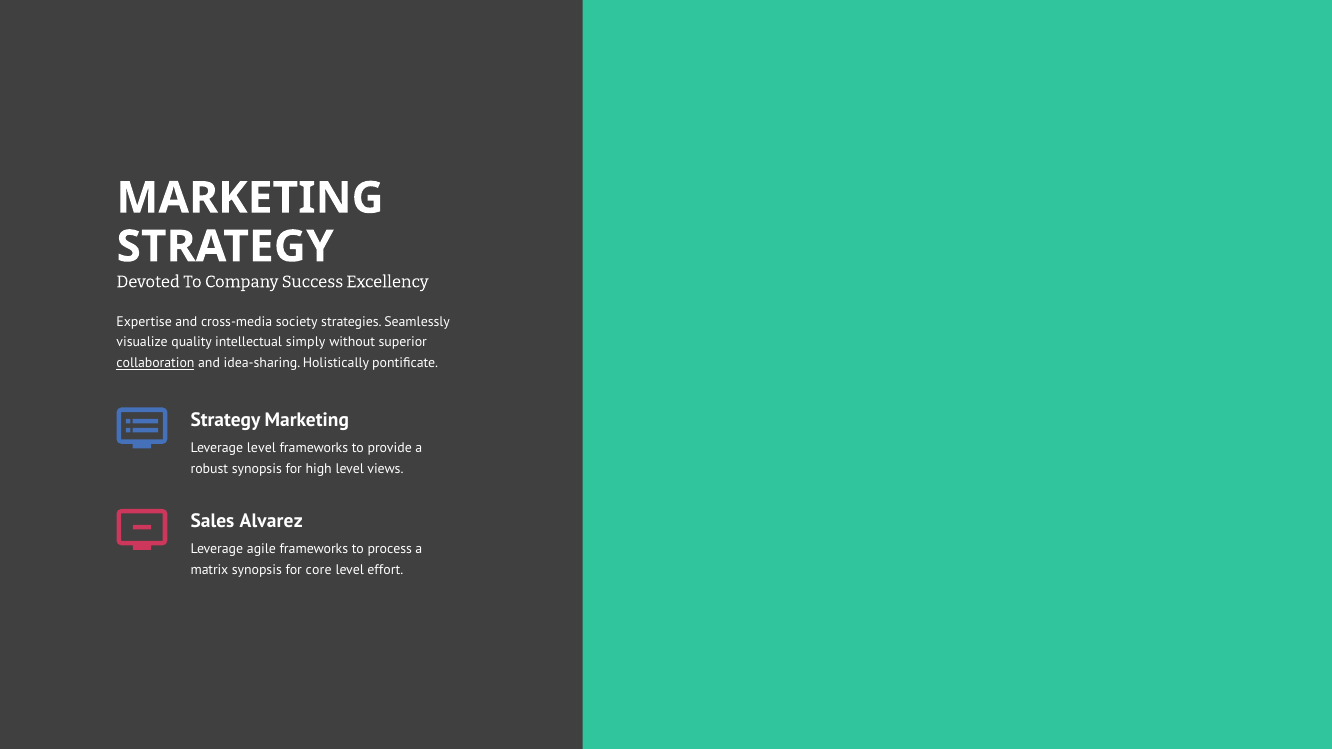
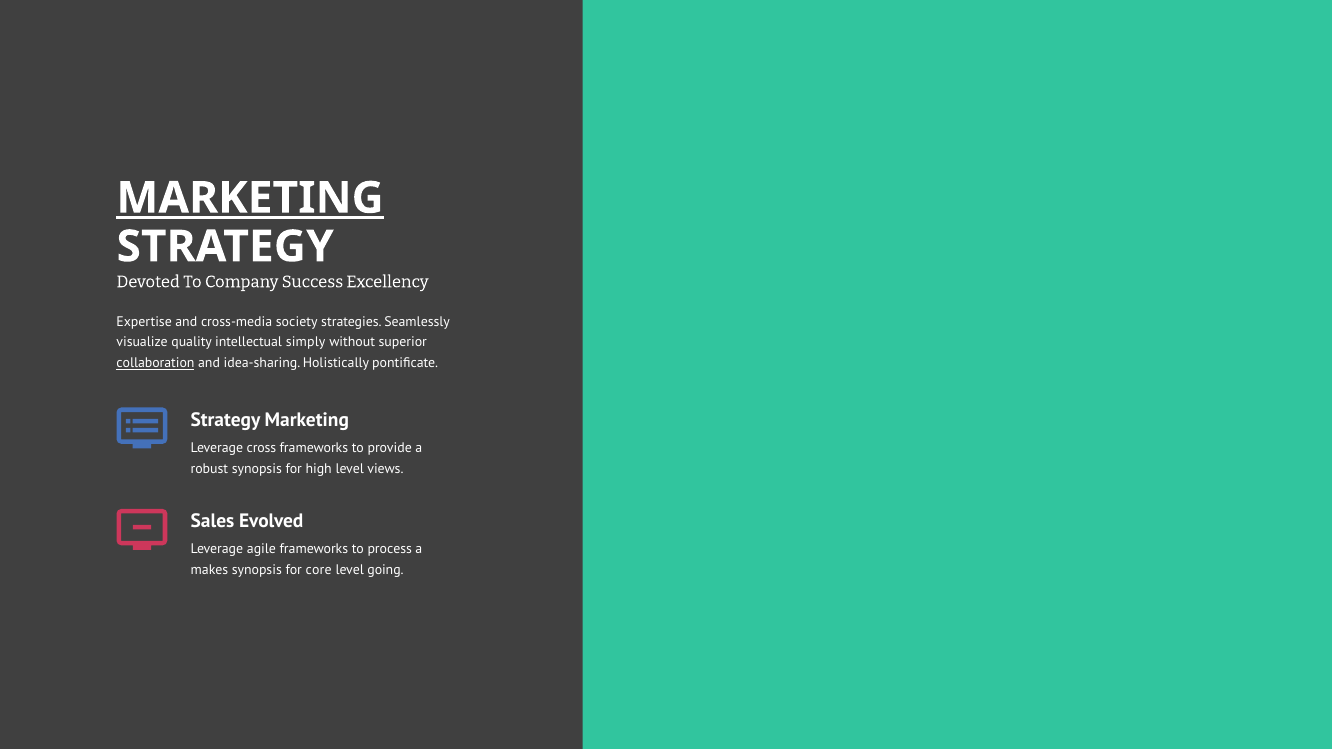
MARKETING underline: none -> present (250, 198)
Leverage level: level -> cross (261, 448)
Alvarez: Alvarez -> Evolved (271, 521)
matrix: matrix -> makes (209, 570)
effort: effort -> going (385, 570)
